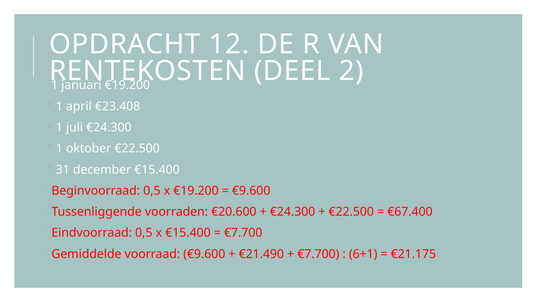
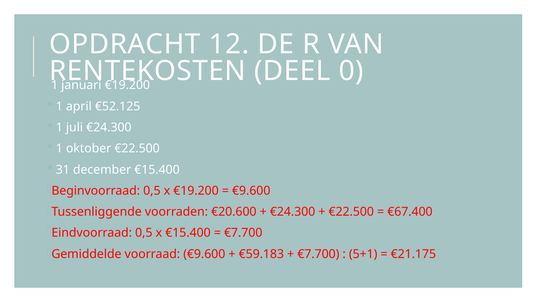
2: 2 -> 0 (351, 71)
€23.408: €23.408 -> €52.125 (118, 106)
€21.490: €21.490 -> €59.183 (261, 254)
6+1: 6+1 -> 5+1 (363, 254)
